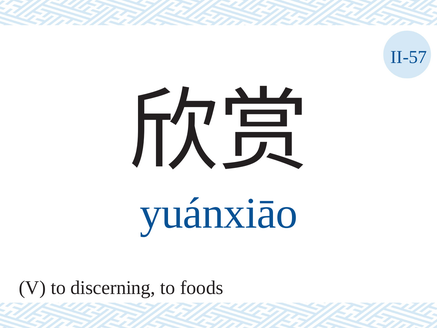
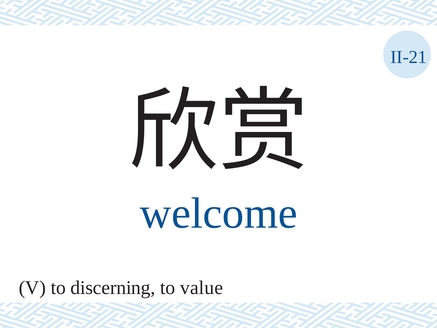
II-57: II-57 -> II-21 (409, 57)
yuánxiāo: yuánxiāo -> welcome (219, 213)
foods: foods -> value (202, 288)
